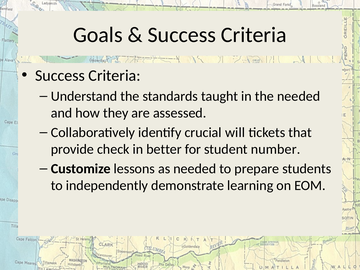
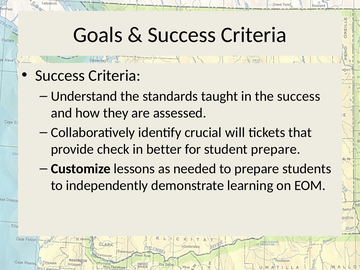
the needed: needed -> success (299, 96)
student number: number -> prepare (276, 149)
